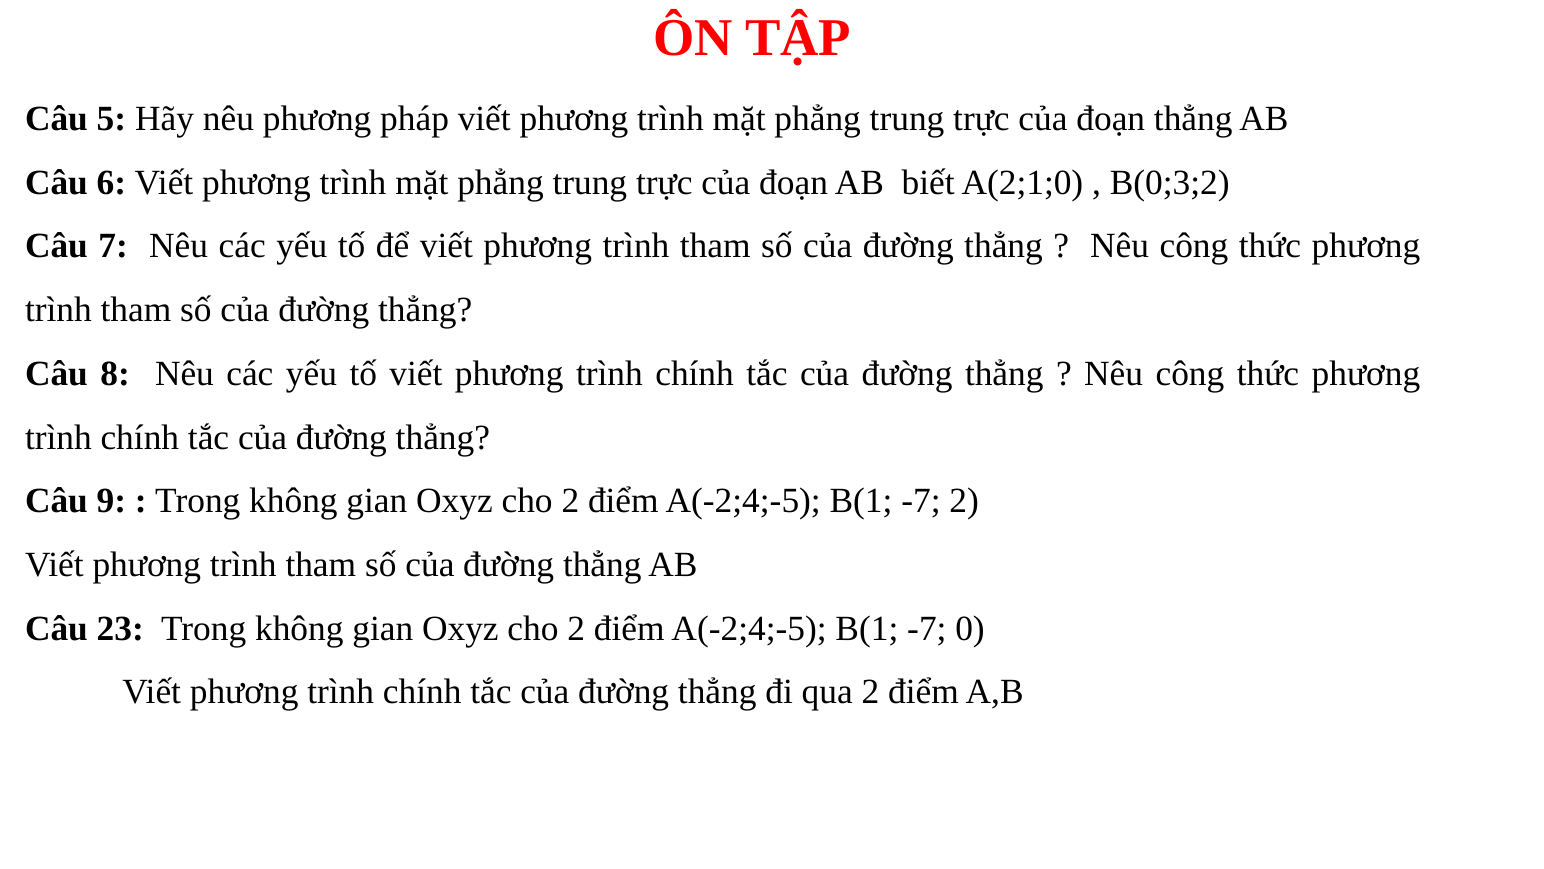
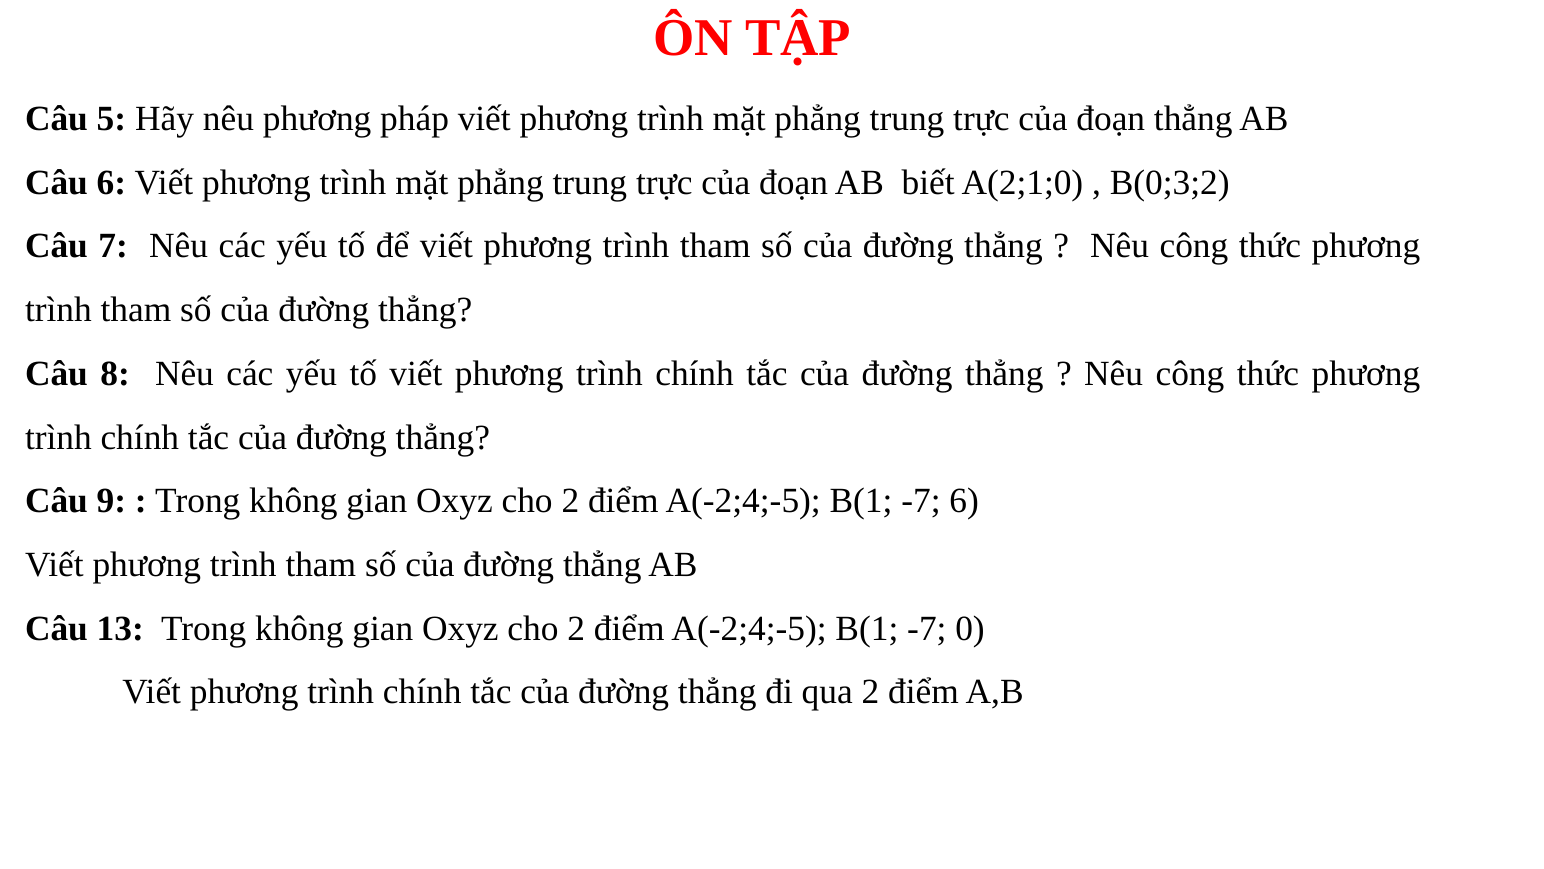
-7 2: 2 -> 6 (964, 501)
23: 23 -> 13 (120, 628)
